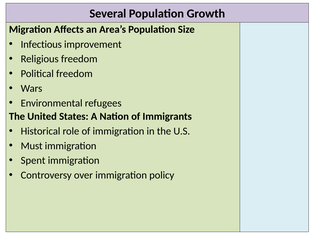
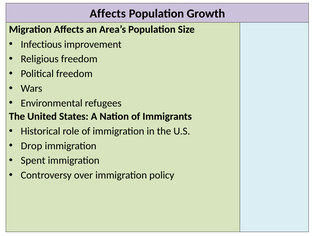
Several: Several -> Affects (108, 14)
Must: Must -> Drop (32, 146)
